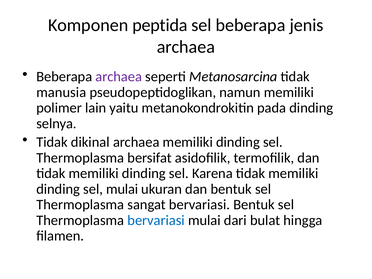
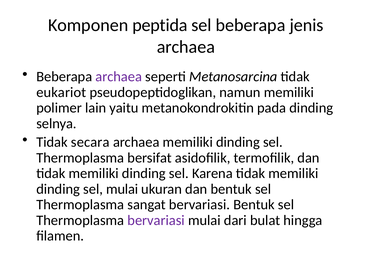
manusia: manusia -> eukariot (61, 92)
dikinal: dikinal -> secara (90, 142)
bervariasi colour: blue -> purple (156, 220)
